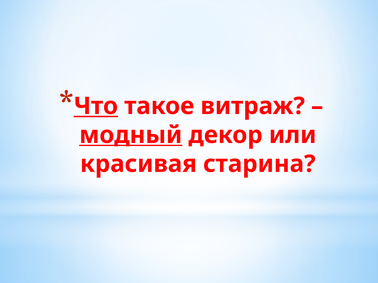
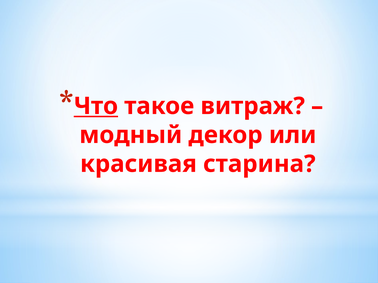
модный underline: present -> none (131, 135)
